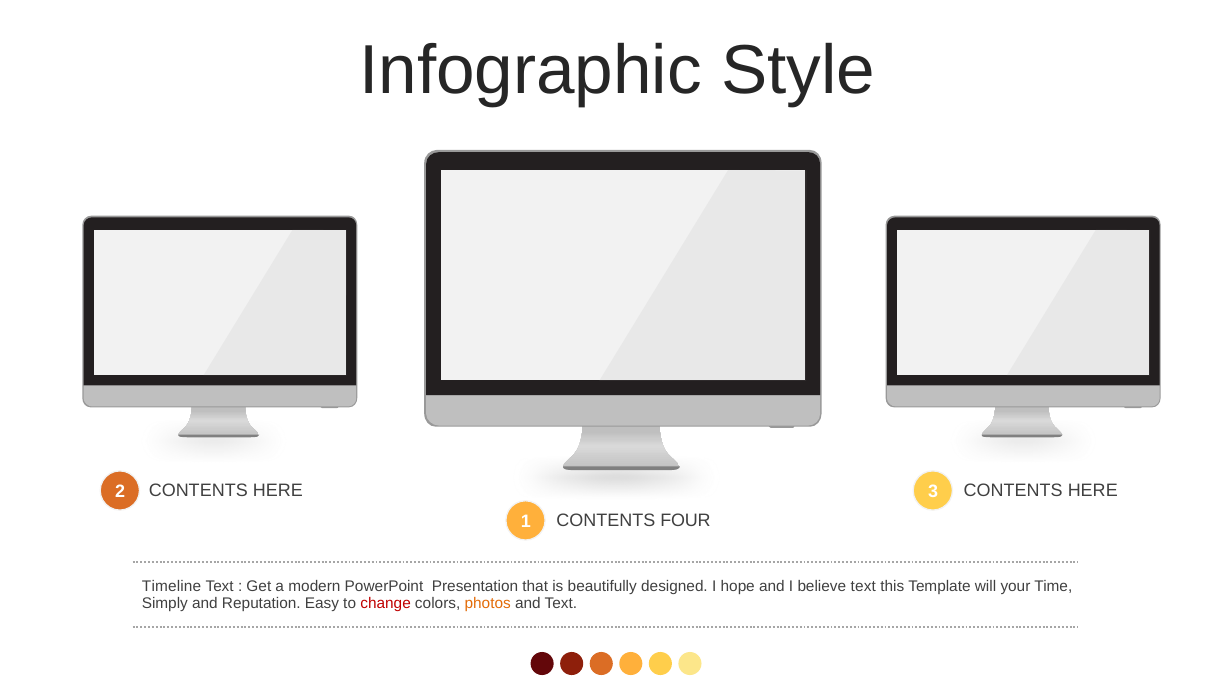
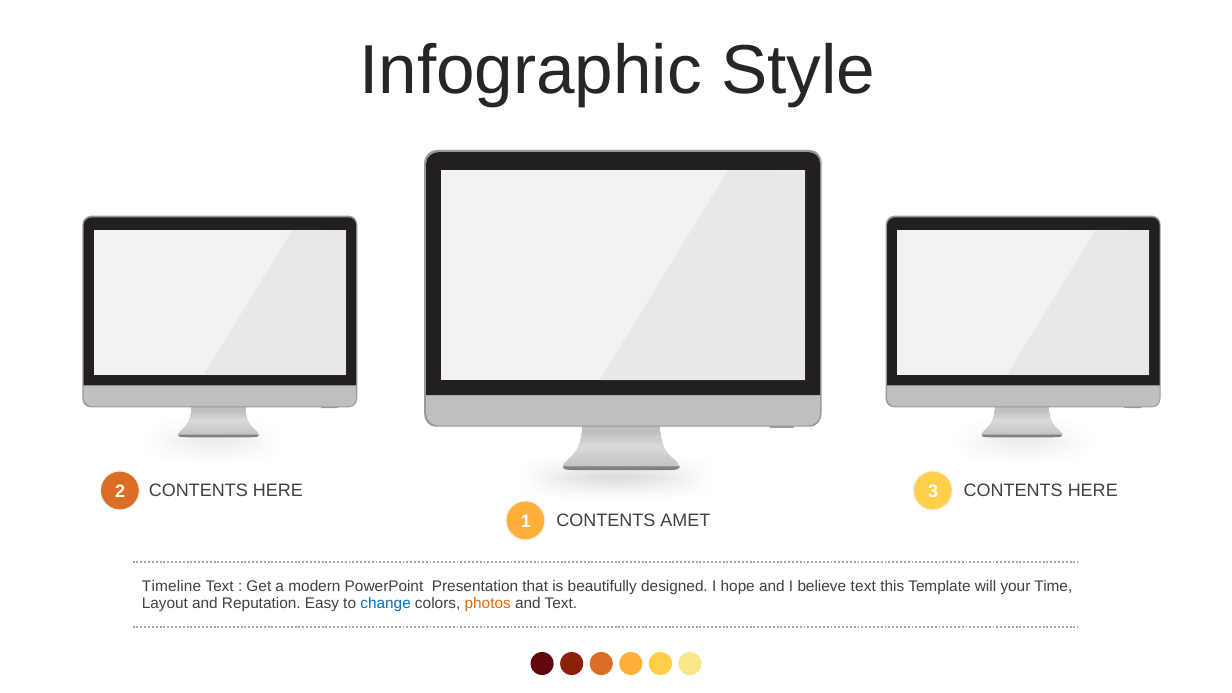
FOUR: FOUR -> AMET (685, 520)
Simply: Simply -> Layout (165, 603)
change colour: red -> blue (386, 603)
